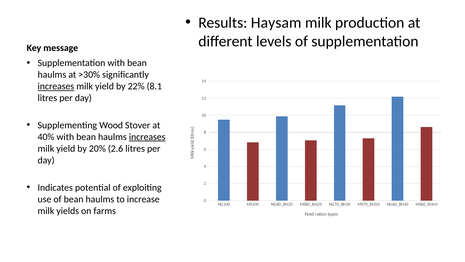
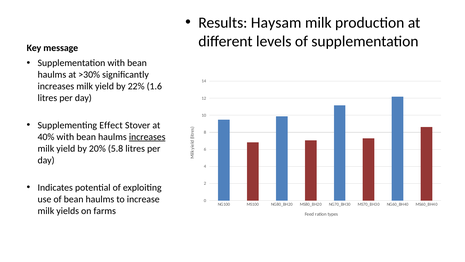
increases underline: present -> none (56, 86)
8.1: 8.1 -> 1.6 (154, 86)
Wood: Wood -> Effect (111, 125)
2.6: 2.6 -> 5.8 (116, 148)
